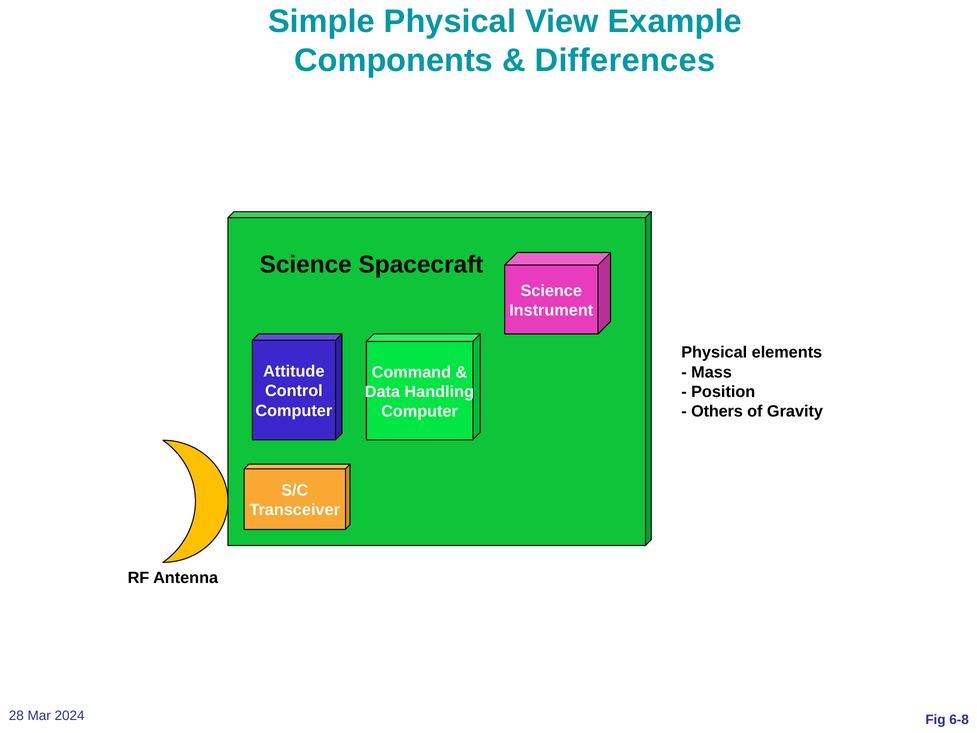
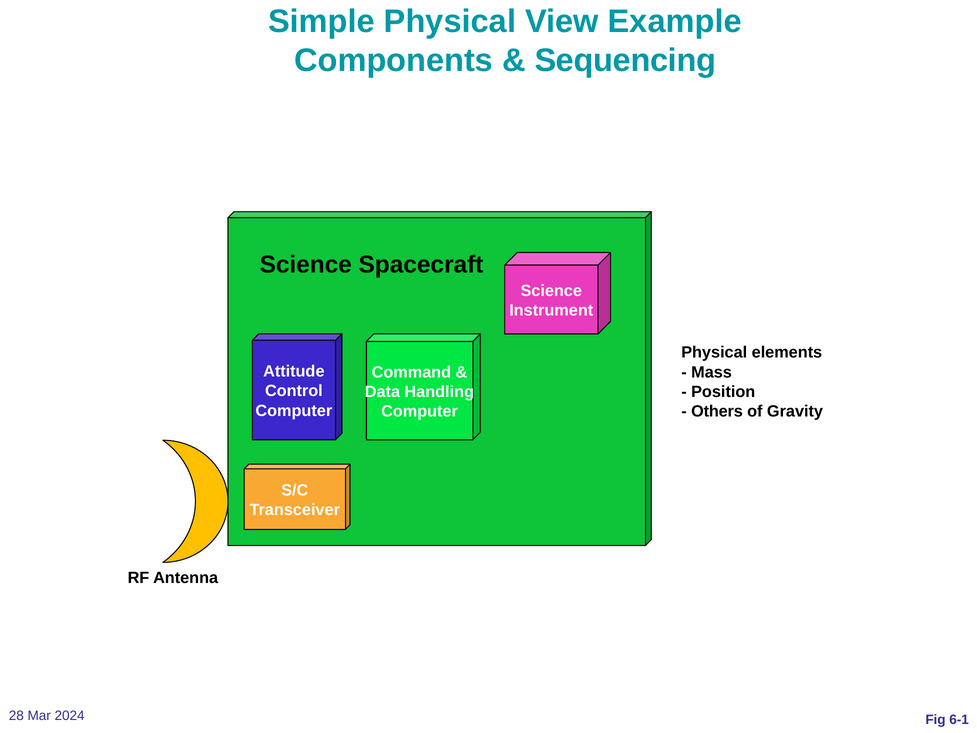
Differences: Differences -> Sequencing (625, 60)
6-8: 6-8 -> 6-1 (959, 719)
